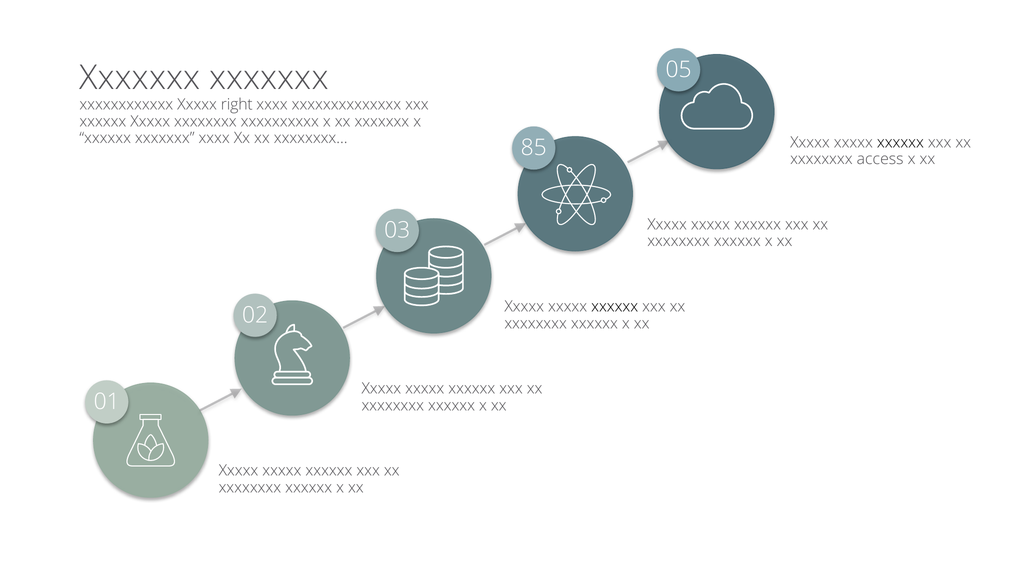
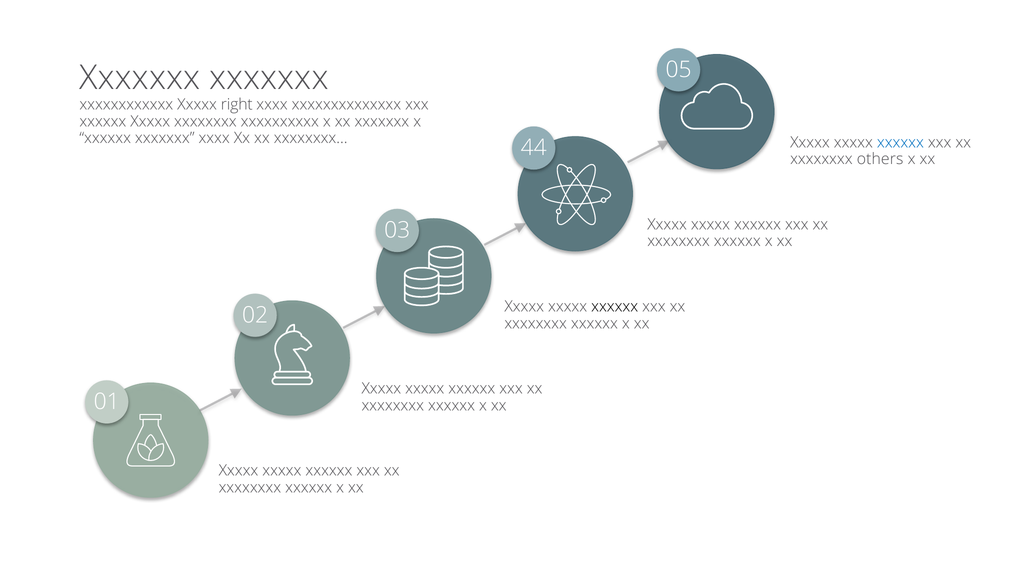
85: 85 -> 44 (534, 148)
xxxxxx colour: black -> blue (900, 143)
access: access -> others (880, 159)
